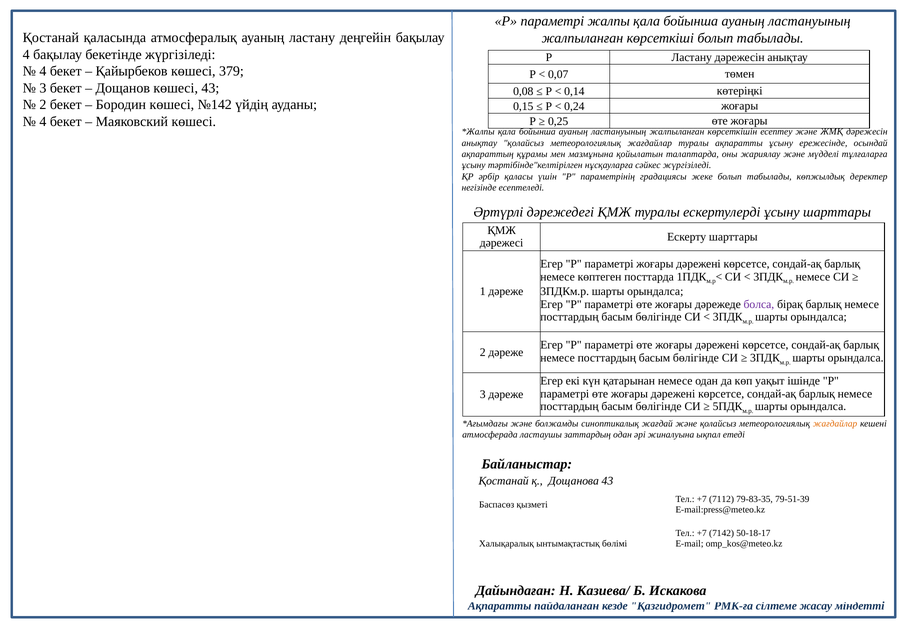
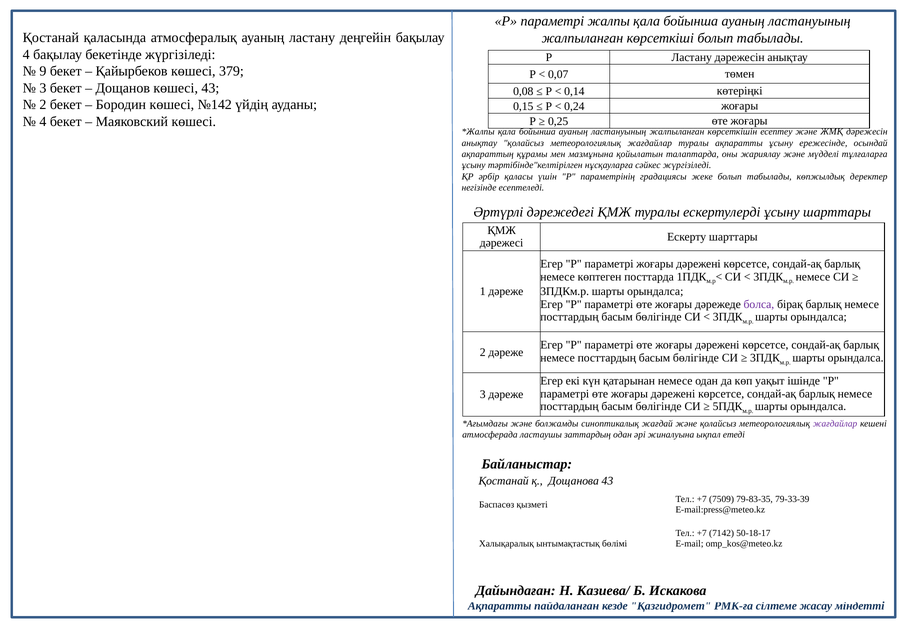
4: 4 -> 9 (43, 71)
жағдайлар colour: orange -> purple (835, 423)
7112: 7112 -> 7509 (722, 499)
79-51-39: 79-51-39 -> 79-33-39 (792, 499)
